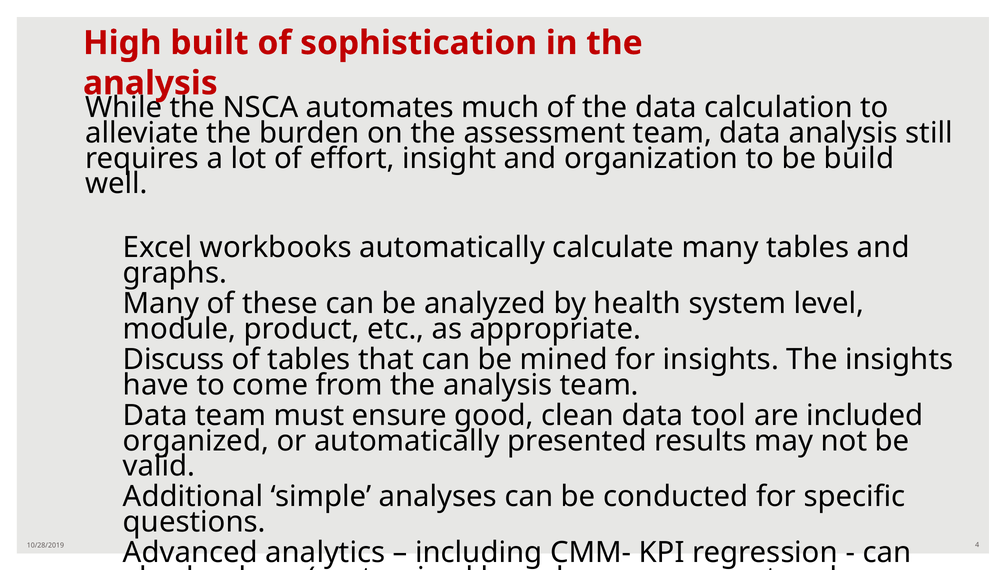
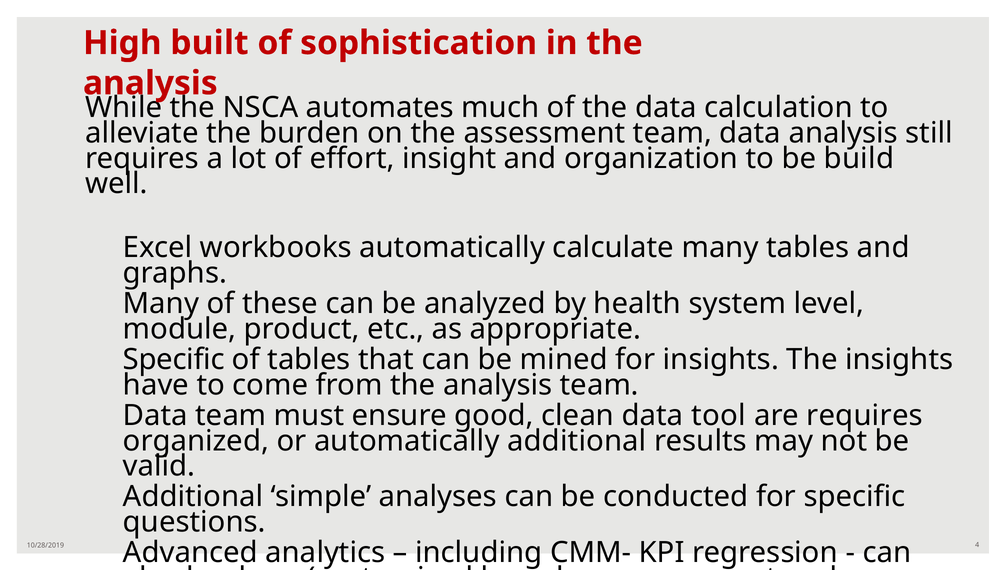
Discuss: Discuss -> Specific (174, 360)
are included: included -> requires (865, 416)
automatically presented: presented -> additional (577, 441)
